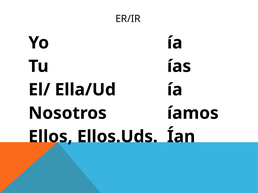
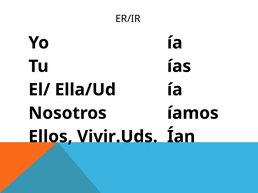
Ellos.Uds: Ellos.Uds -> Vivir.Uds (117, 137)
